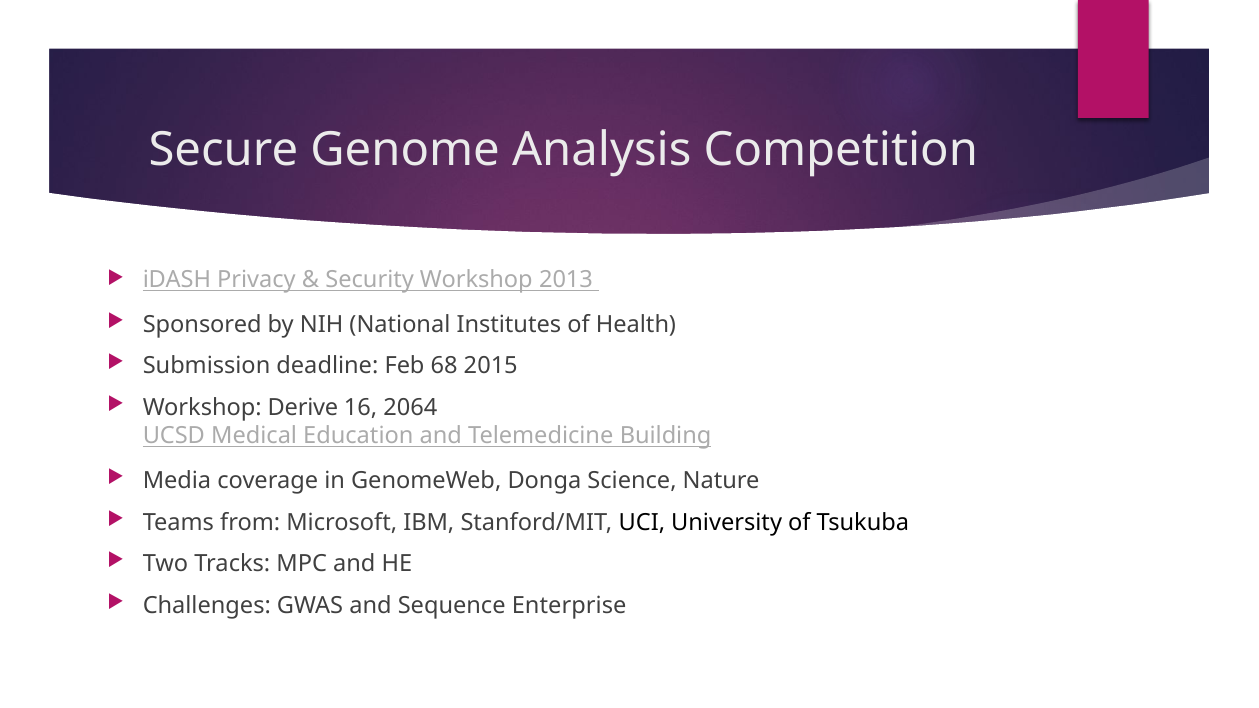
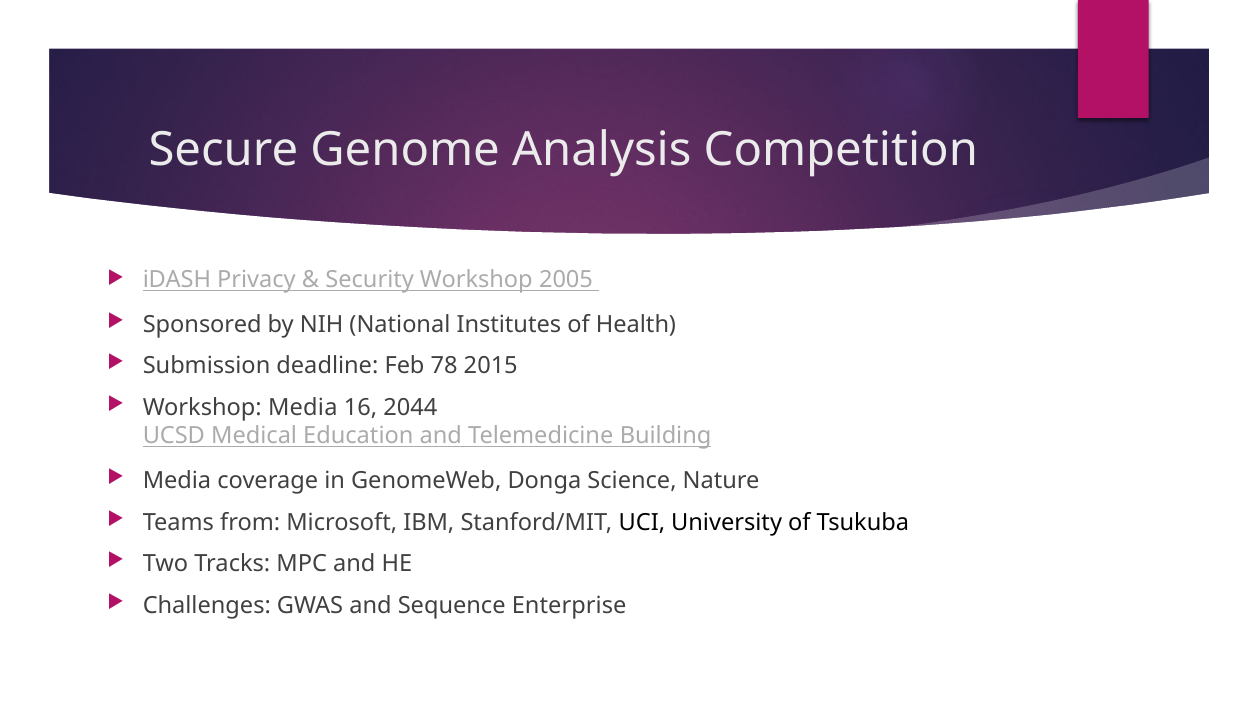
2013: 2013 -> 2005 (566, 280)
68: 68 -> 78 (444, 366)
Workshop Derive: Derive -> Media (303, 408)
2064: 2064 -> 2044 (410, 408)
